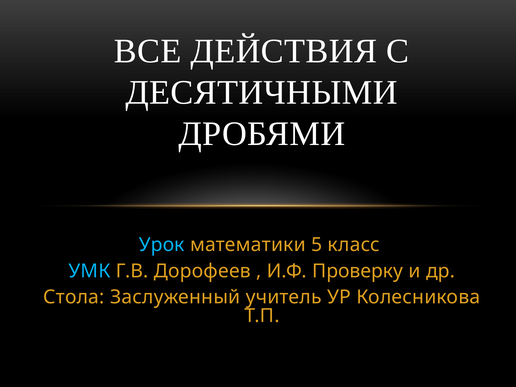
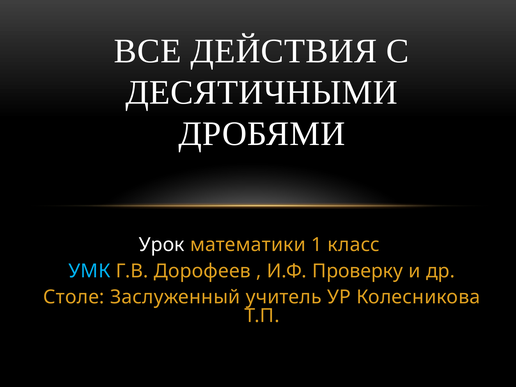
Урок colour: light blue -> white (162, 245)
5: 5 -> 1 (317, 245)
Стола: Стола -> Столе (74, 297)
